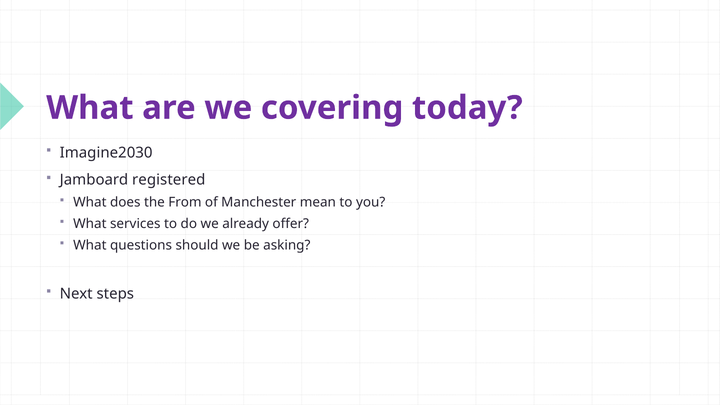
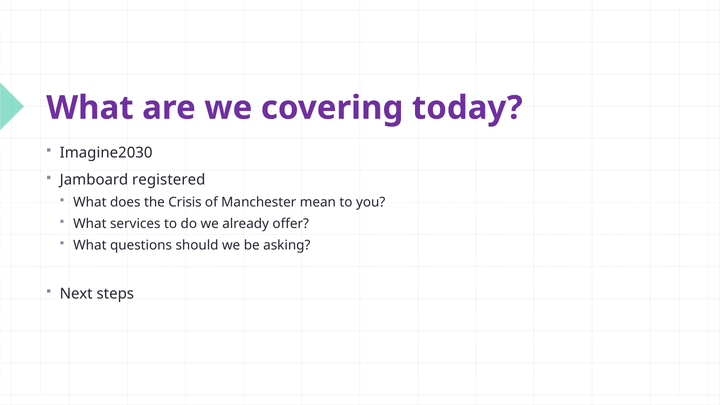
From: From -> Crisis (185, 202)
